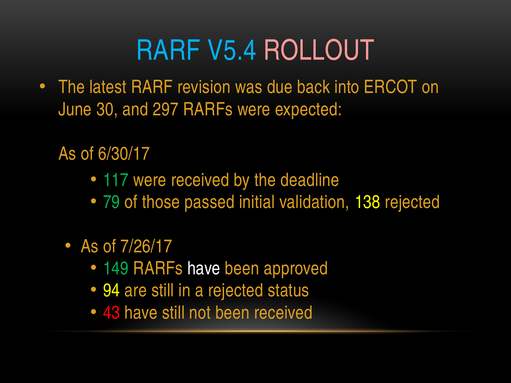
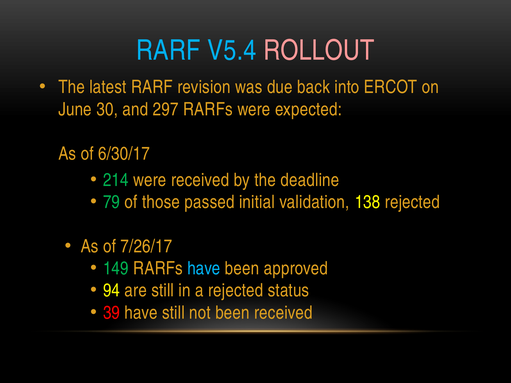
117: 117 -> 214 (116, 180)
have colour: white -> light blue (204, 269)
43: 43 -> 39 (111, 313)
